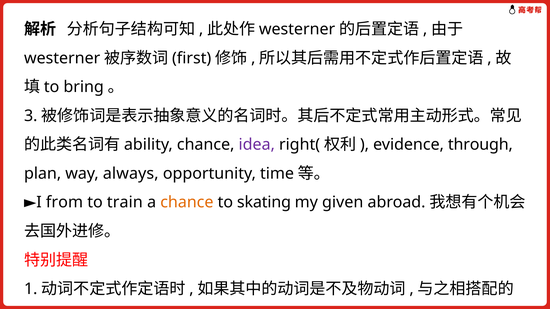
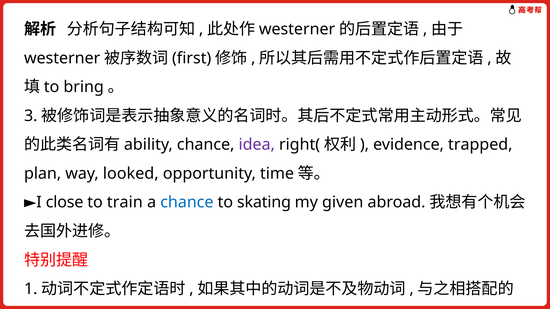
through: through -> trapped (480, 145)
always: always -> looked (131, 174)
from: from -> close (65, 203)
chance colour: orange -> blue (187, 203)
